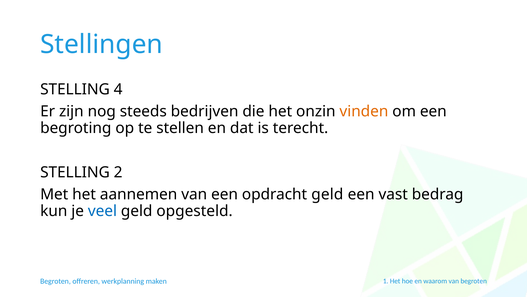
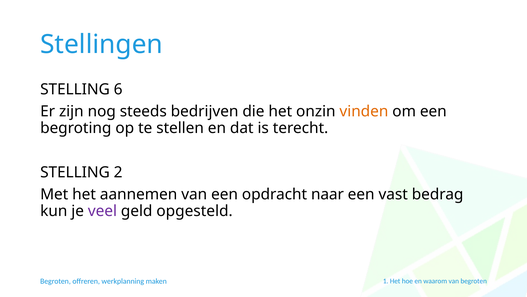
4: 4 -> 6 (118, 89)
opdracht geld: geld -> naar (327, 194)
veel colour: blue -> purple (102, 211)
